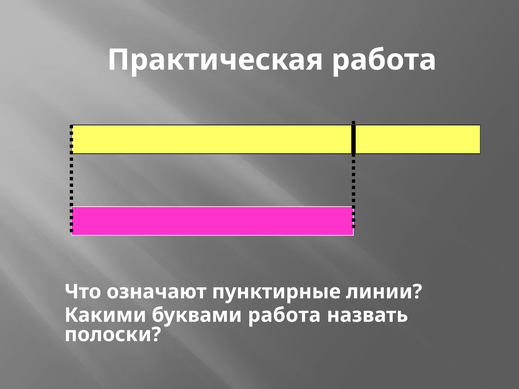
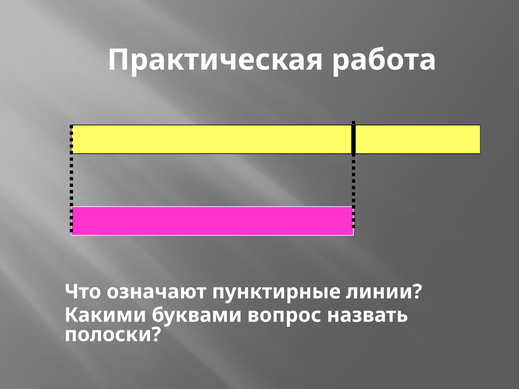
буквами работа: работа -> вопрос (284, 315)
